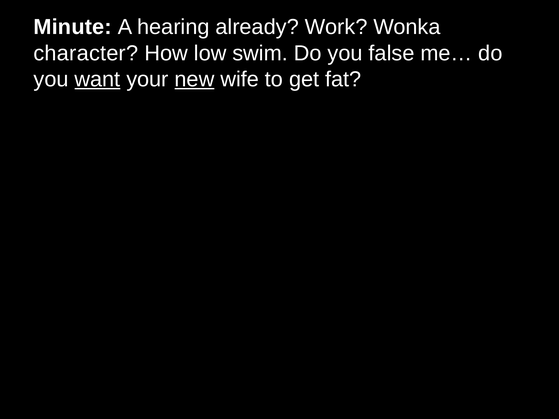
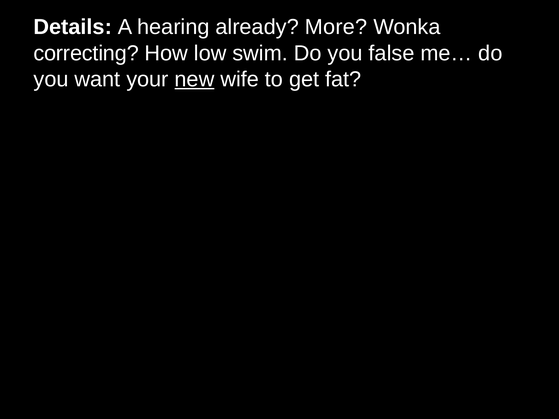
Minute: Minute -> Details (73, 27)
Work: Work -> More (336, 27)
character: character -> correcting (86, 53)
want underline: present -> none (97, 79)
